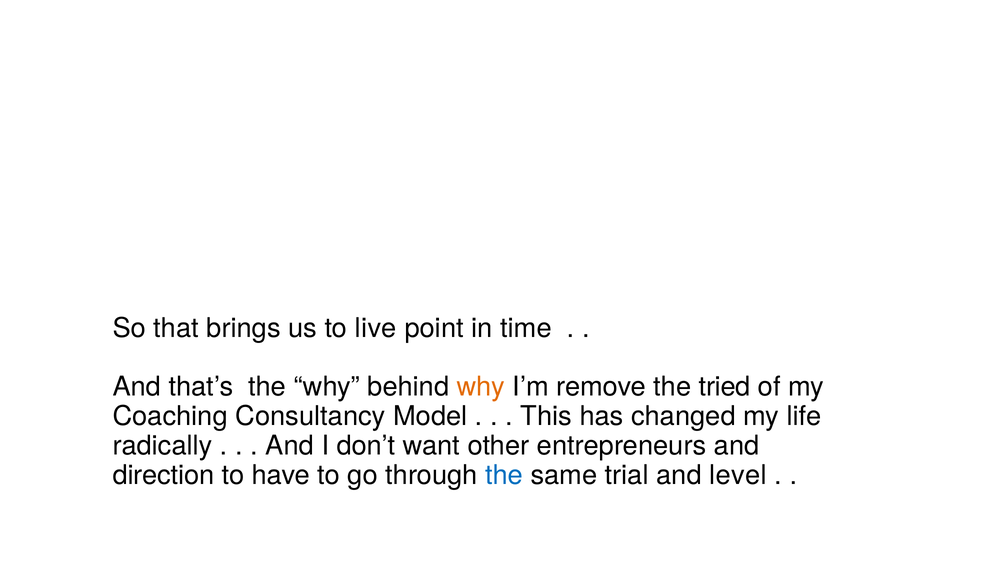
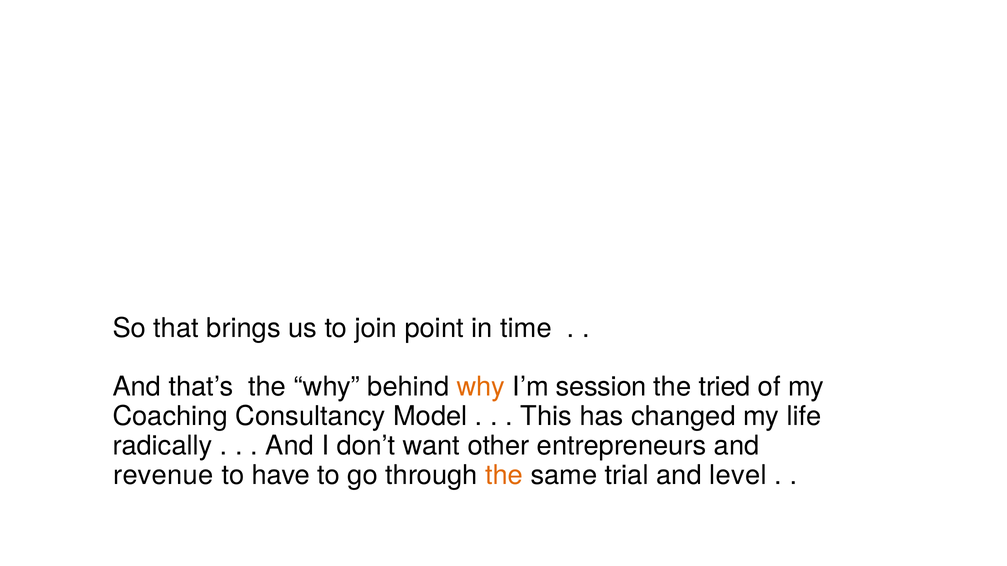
live: live -> join (376, 328)
remove: remove -> session (601, 387)
direction: direction -> revenue (163, 475)
the colour: blue -> orange (504, 475)
